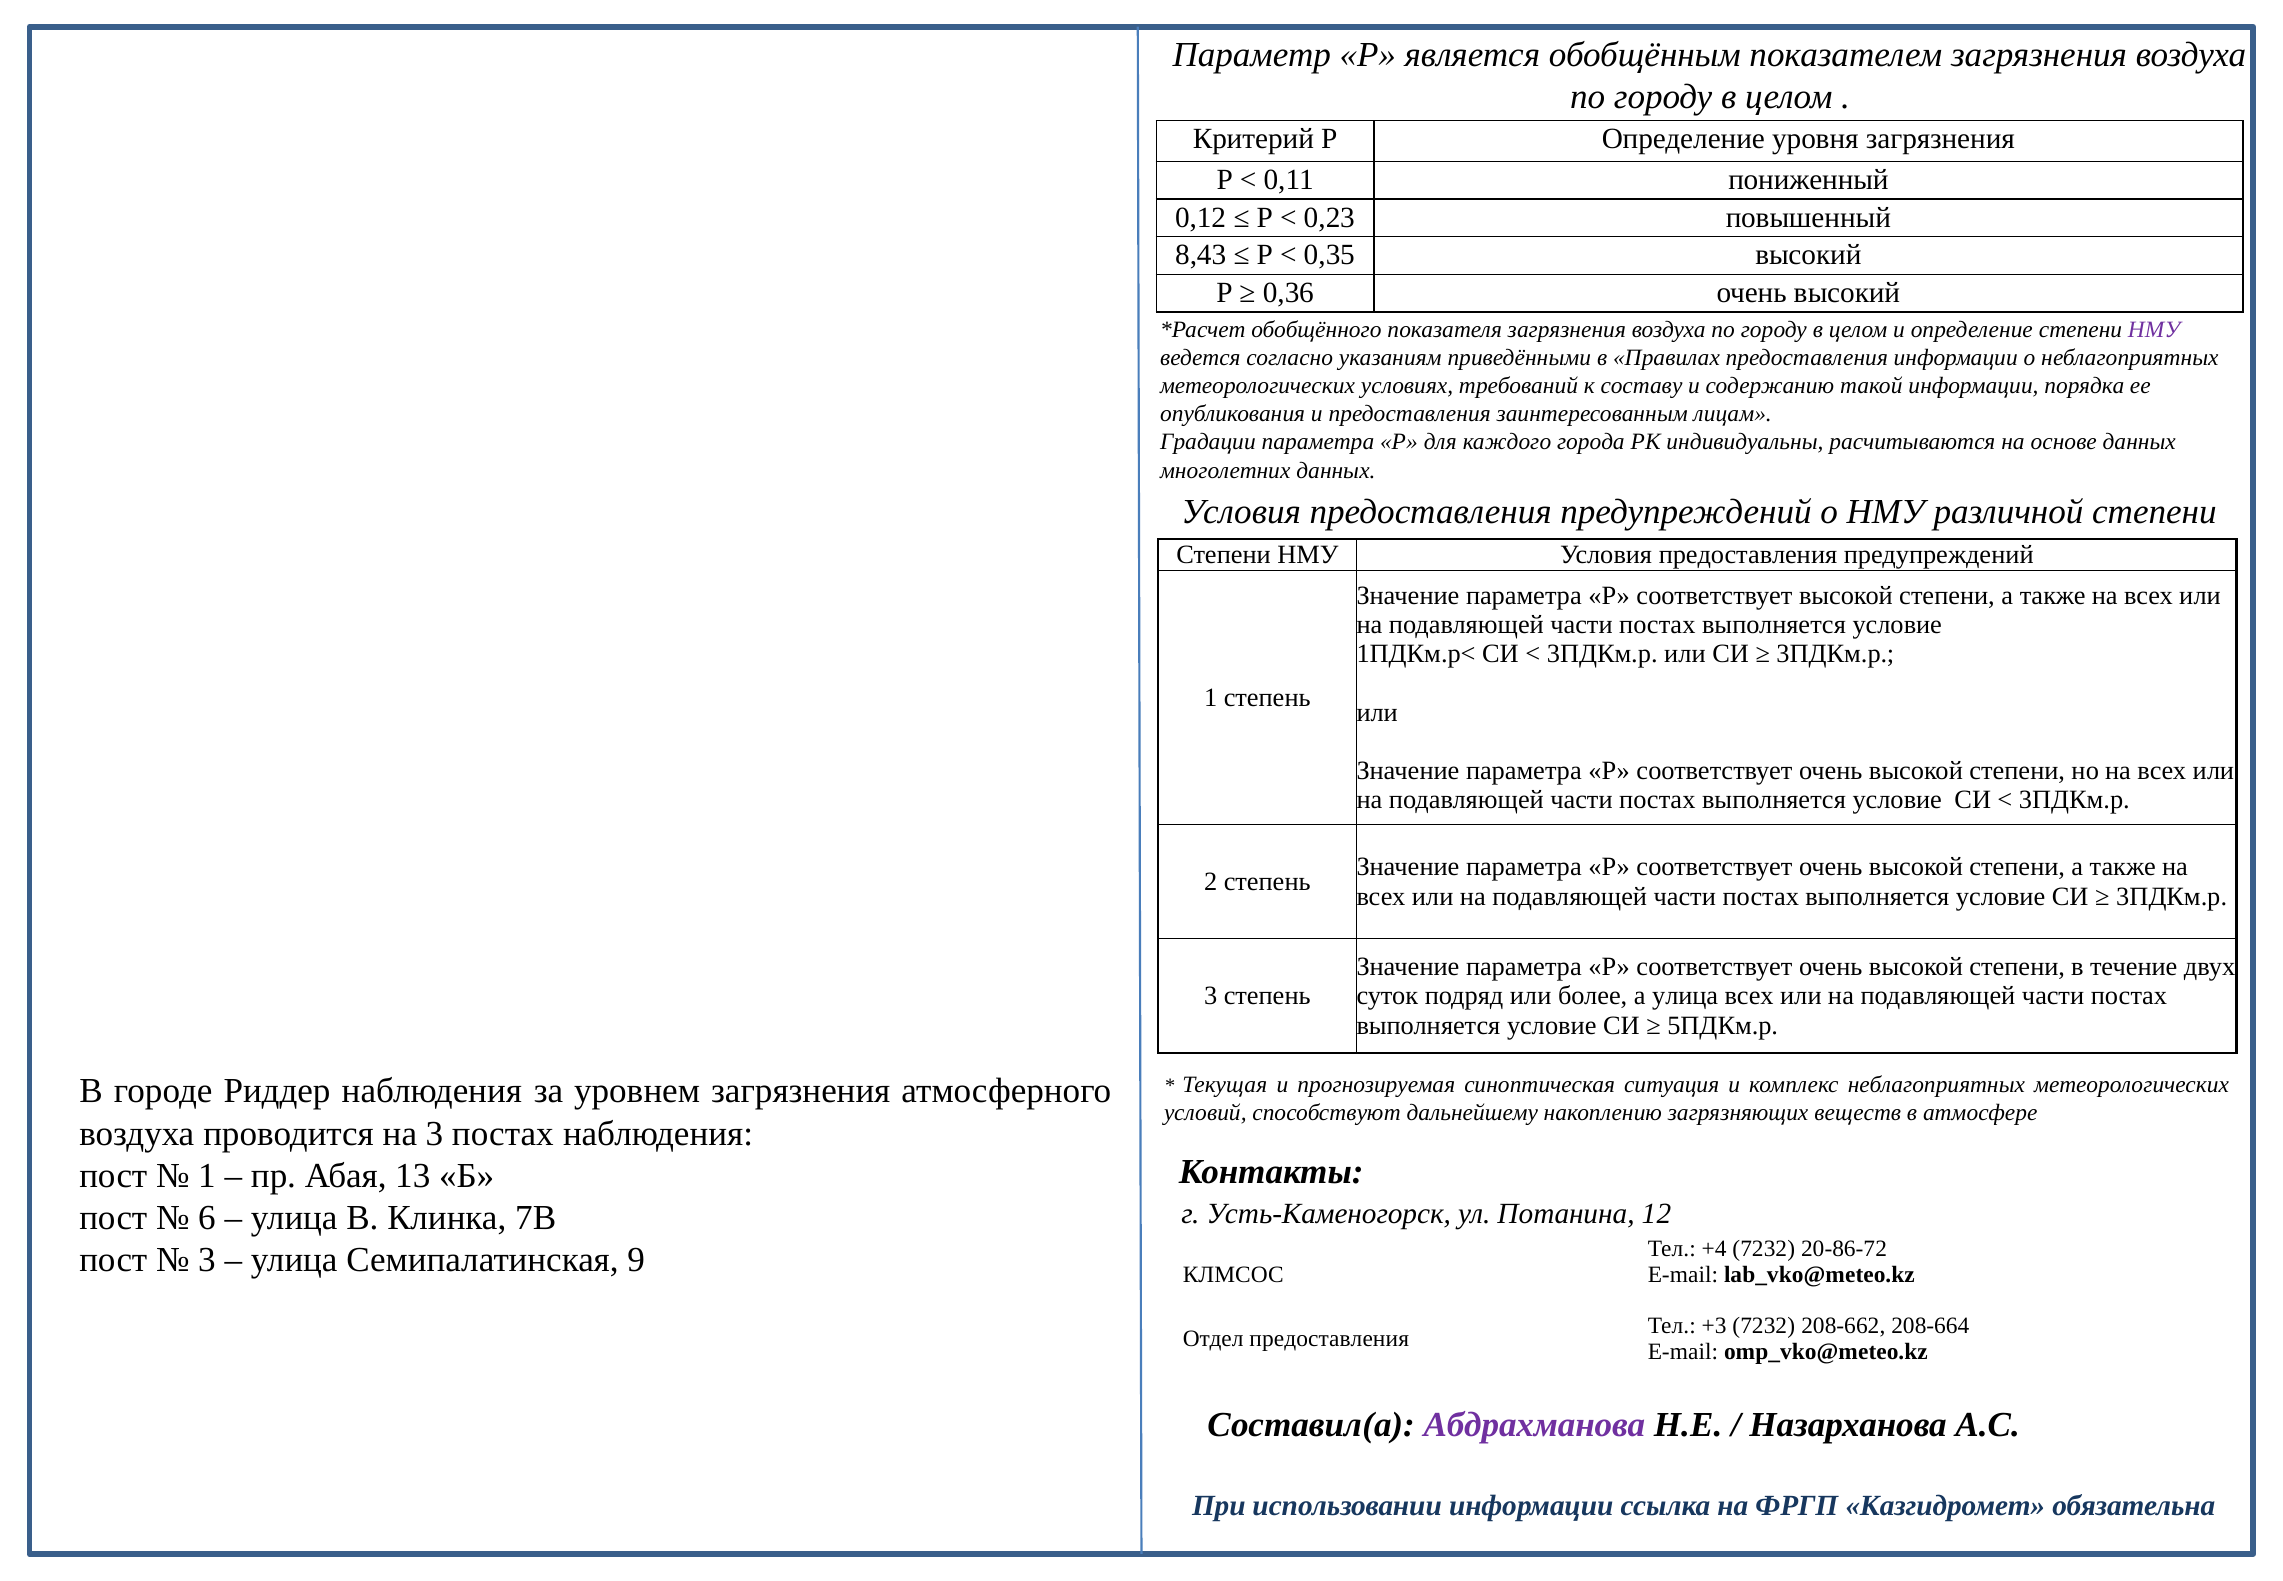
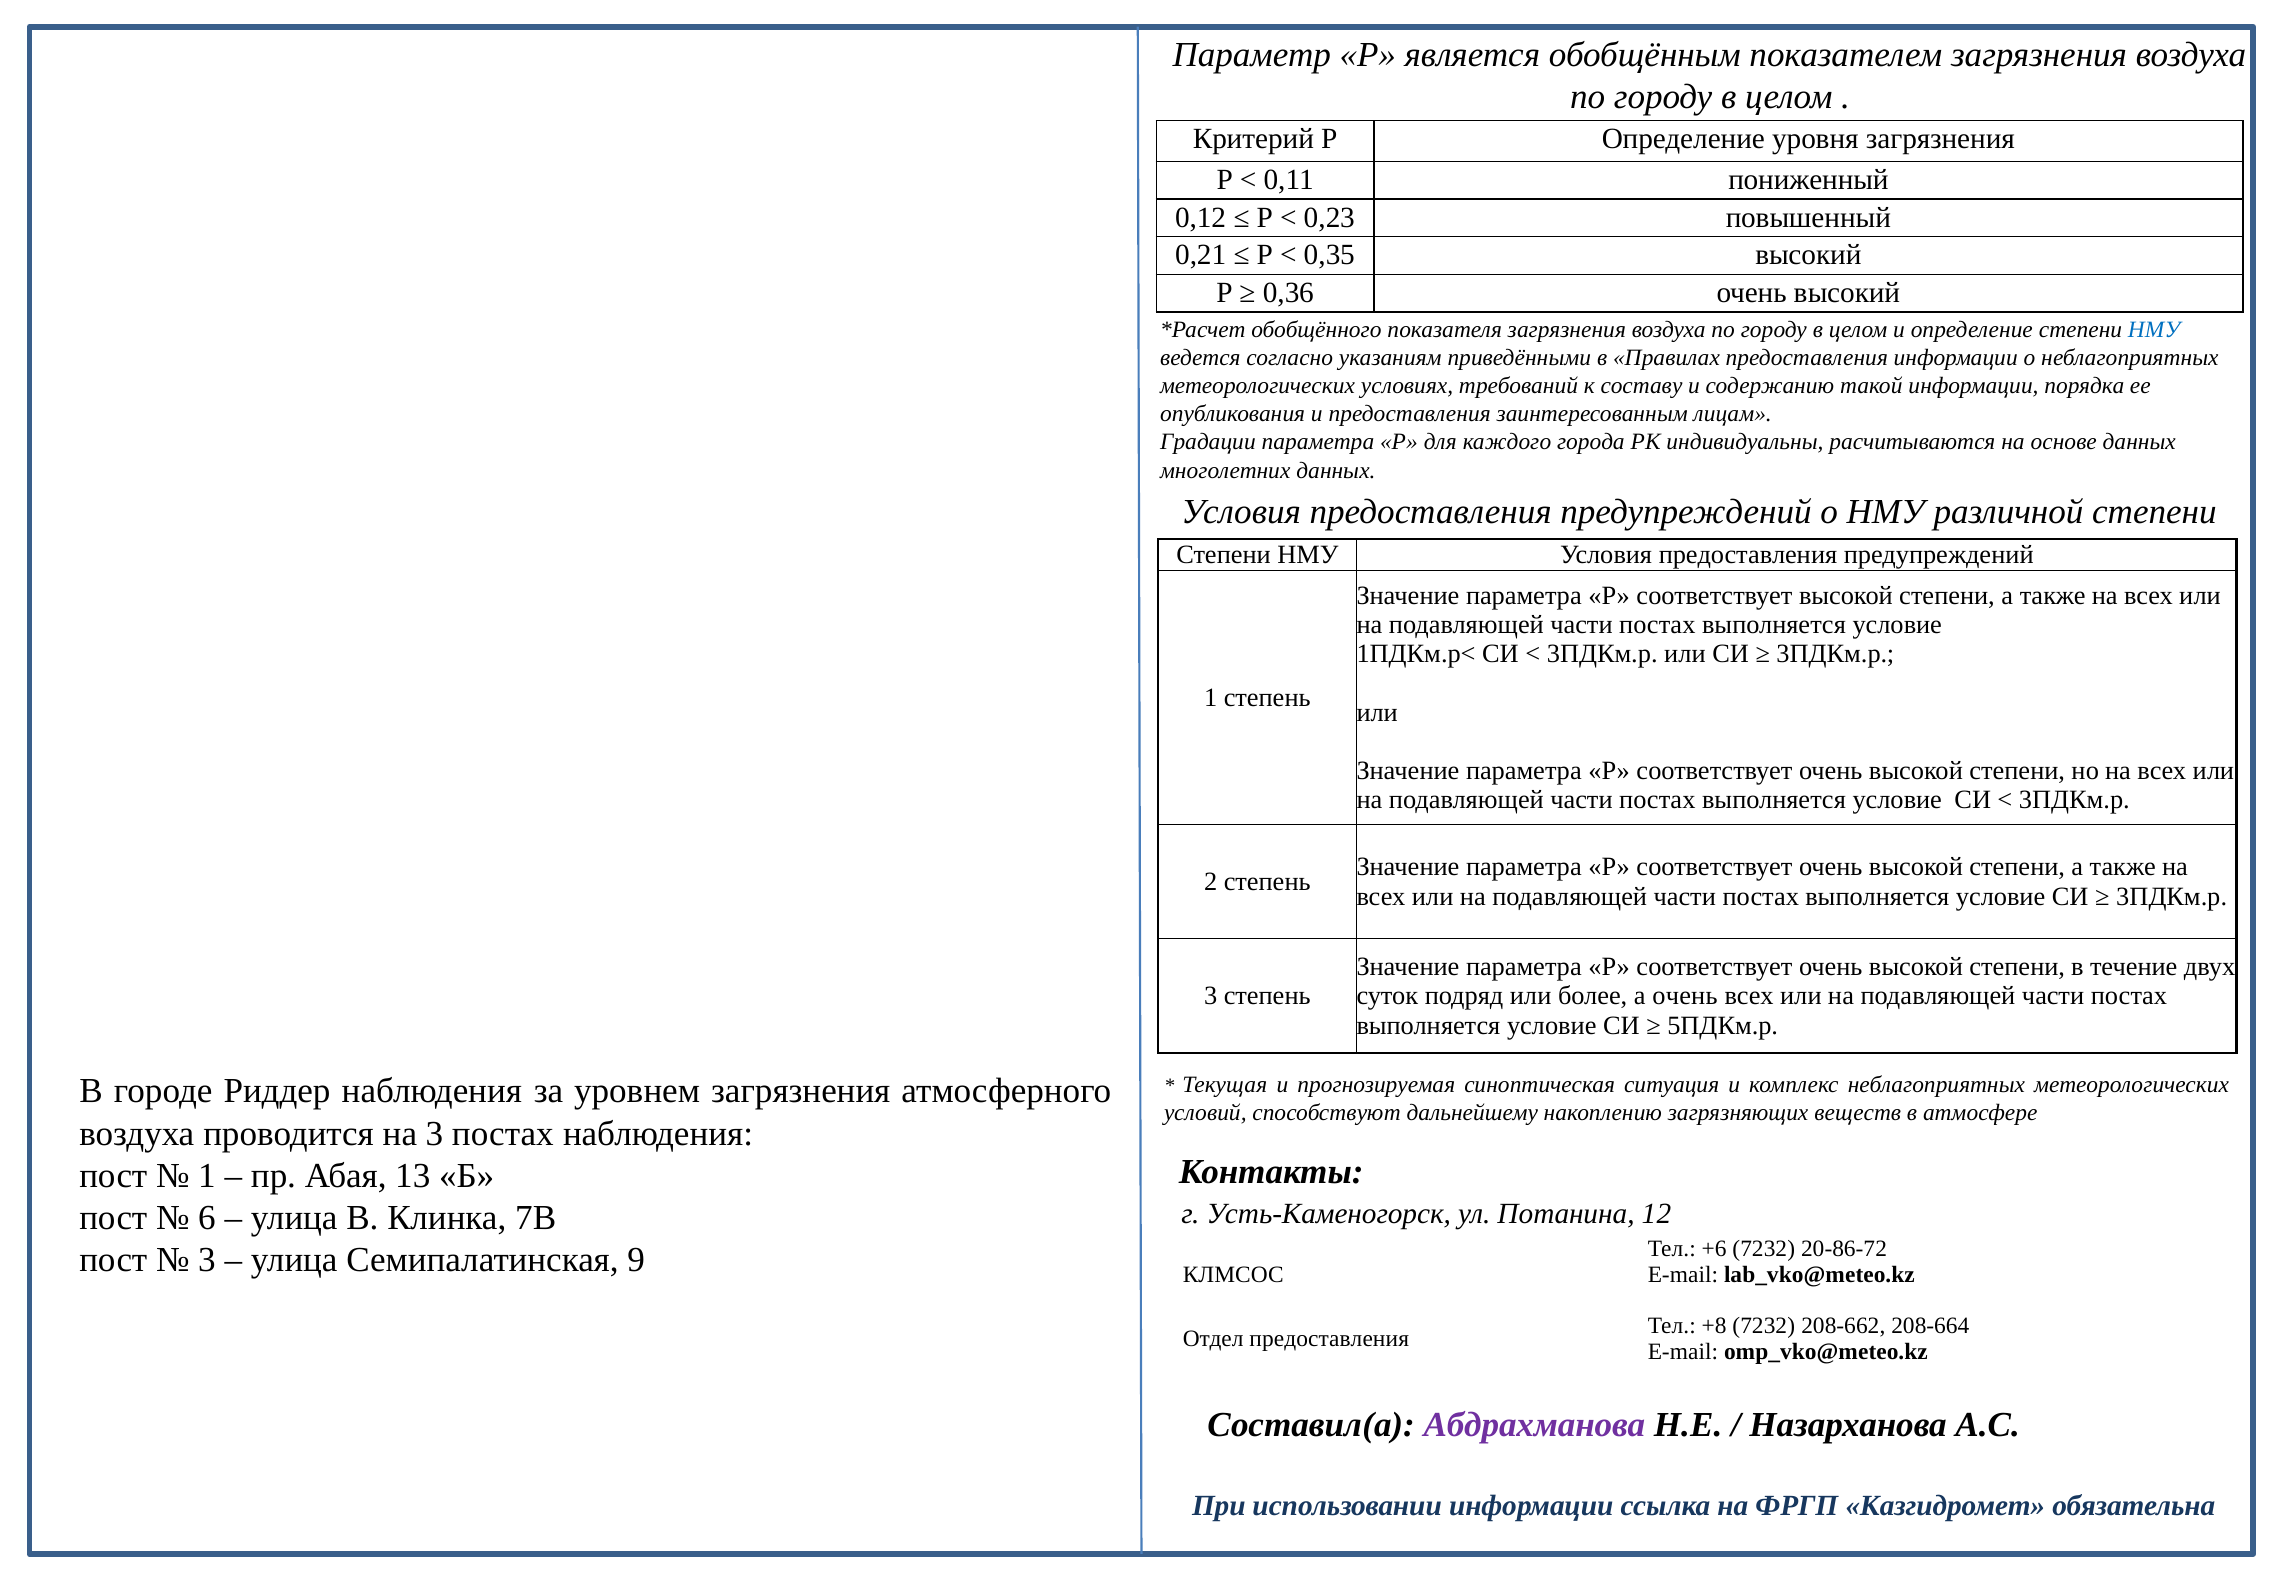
8,43: 8,43 -> 0,21 (1201, 255)
НМУ colour: purple -> blue (2154, 330)
а улица: улица -> очень (1685, 996)
+4: +4 -> +6 (1714, 1248)
+3: +3 -> +8 (1714, 1325)
